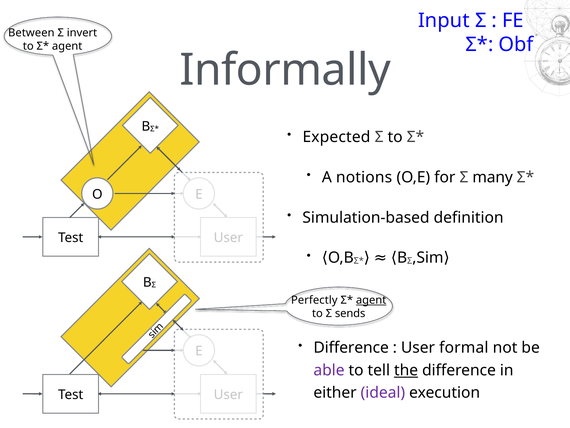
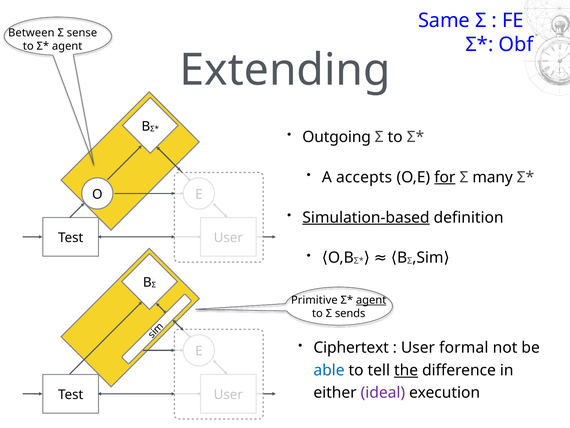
Input: Input -> Same (444, 20)
invert: invert -> sense (82, 33)
Informally: Informally -> Extending (285, 70)
Expected: Expected -> Outgoing (337, 137)
notions: notions -> accepts (364, 177)
for underline: none -> present (445, 177)
Simulation-based underline: none -> present (366, 217)
Perfectly: Perfectly -> Primitive (314, 300)
Difference: Difference -> Ciphertext (351, 347)
able colour: purple -> blue (329, 370)
